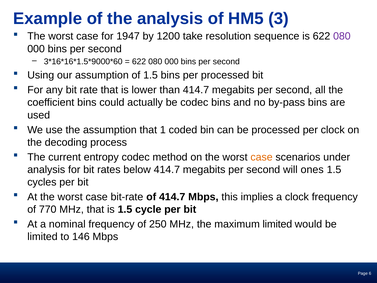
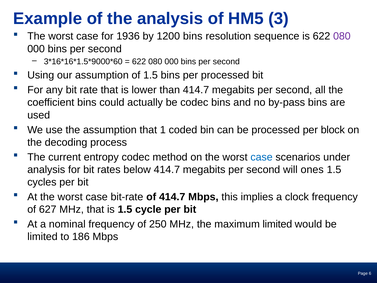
1947: 1947 -> 1936 (128, 36)
1200 take: take -> bins (193, 36)
per clock: clock -> block (333, 130)
case colour: orange -> blue (262, 157)
770: 770 -> 627 (48, 209)
146: 146 -> 186 (81, 237)
